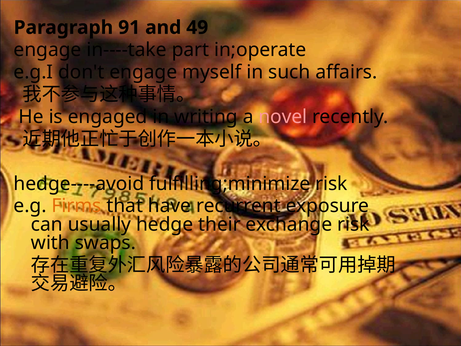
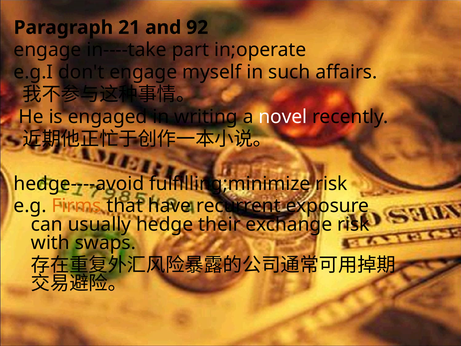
91: 91 -> 21 (129, 28)
49: 49 -> 92 (197, 28)
novel colour: pink -> white (283, 117)
